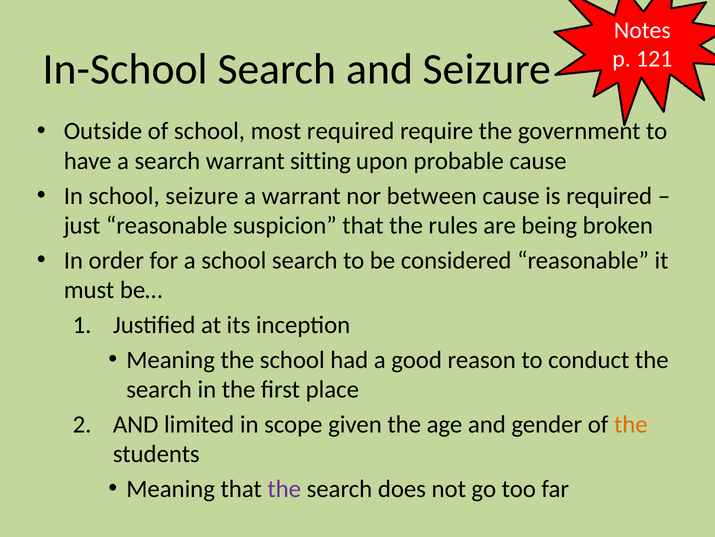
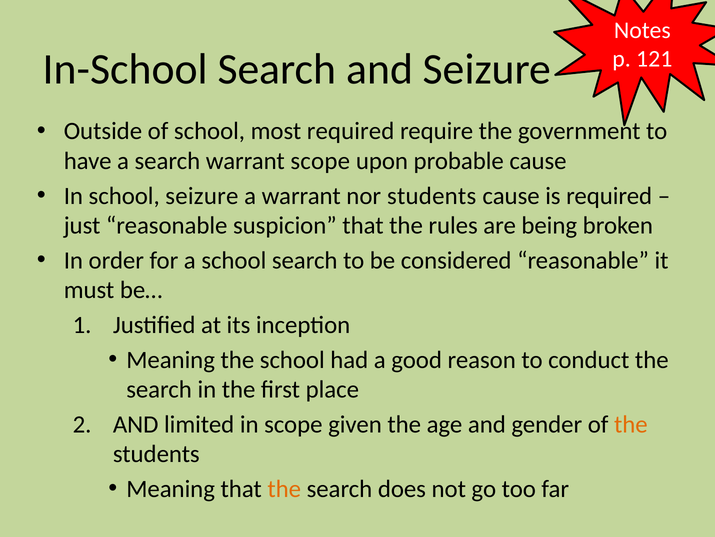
warrant sitting: sitting -> scope (320, 161)
nor between: between -> students (432, 196)
the colour: purple -> orange (284, 488)
